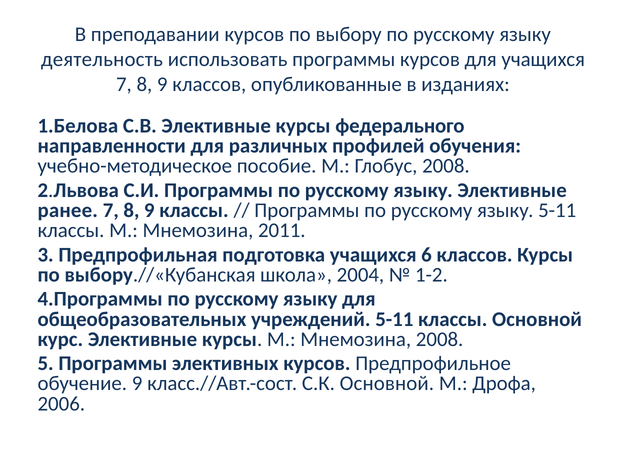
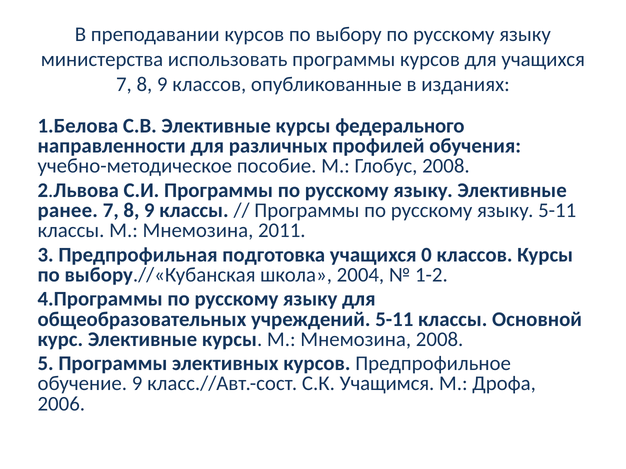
деятельность: деятельность -> министерства (102, 59)
6: 6 -> 0 (426, 255)
С.К Основной: Основной -> Учащимся (387, 384)
